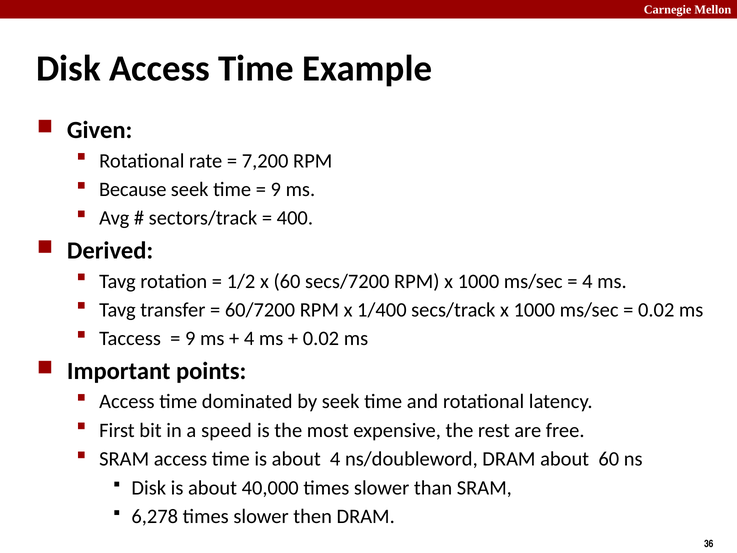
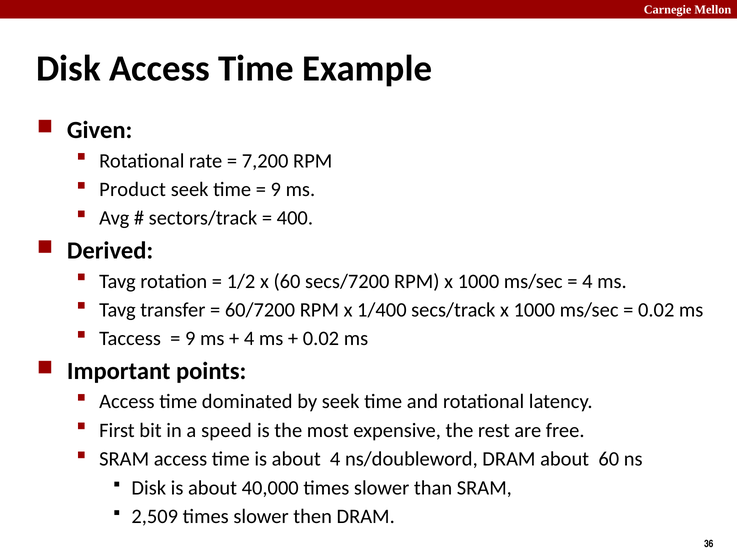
Because: Because -> Product (133, 189)
6,278: 6,278 -> 2,509 (155, 516)
